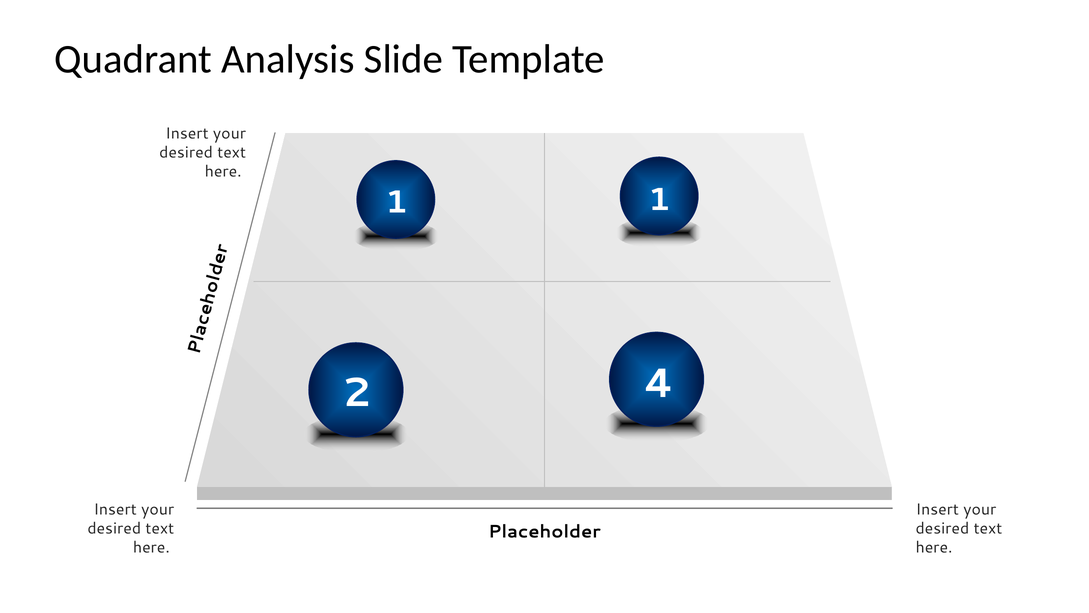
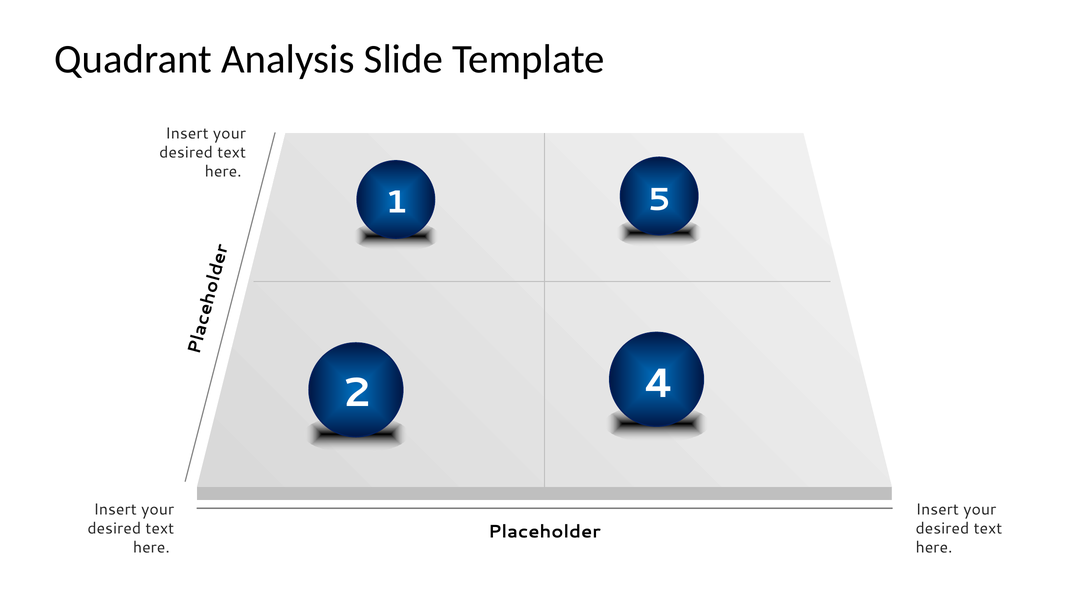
1 1: 1 -> 5 (659, 200)
